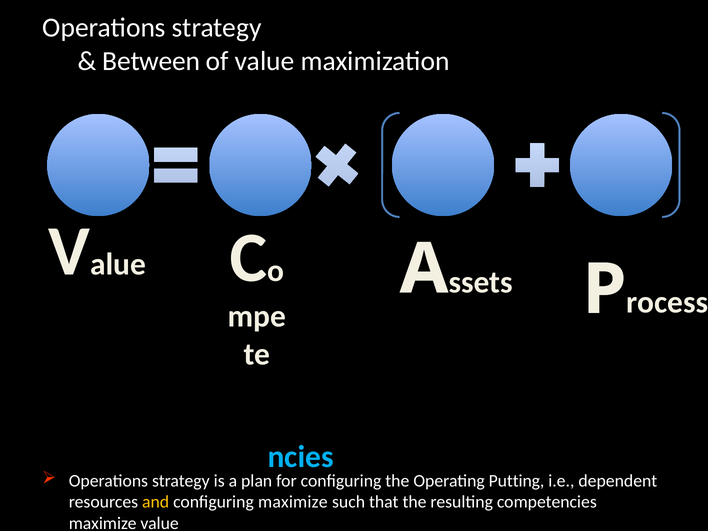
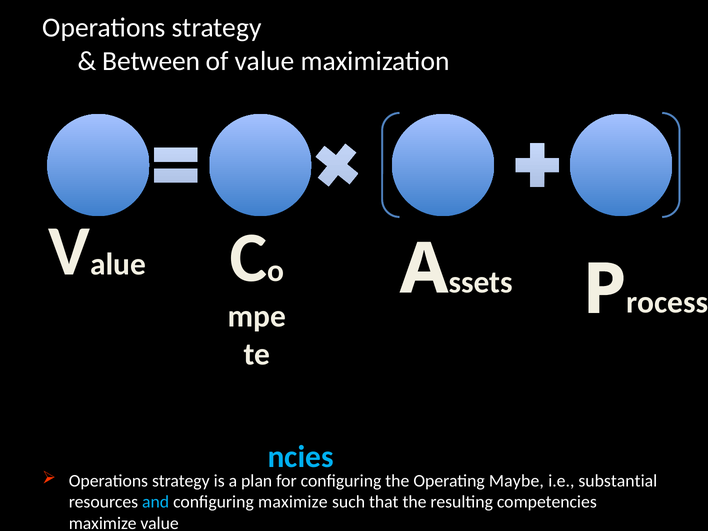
Putting: Putting -> Maybe (516, 481)
dependent: dependent -> substantial (618, 481)
and colour: yellow -> light blue (156, 502)
